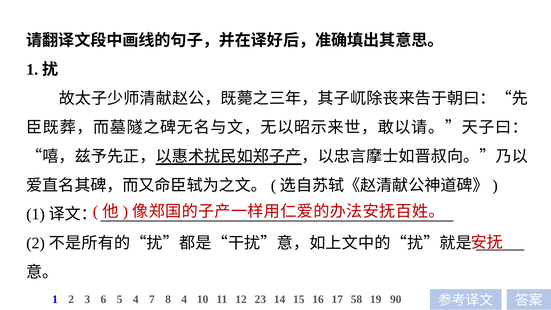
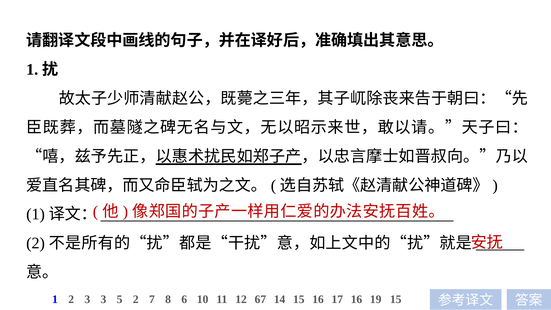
3 6: 6 -> 3 (103, 300)
5 4: 4 -> 2 (136, 300)
8 4: 4 -> 6 (184, 300)
23: 23 -> 67 (260, 300)
17 58: 58 -> 16 (356, 300)
19 90: 90 -> 15 (396, 300)
